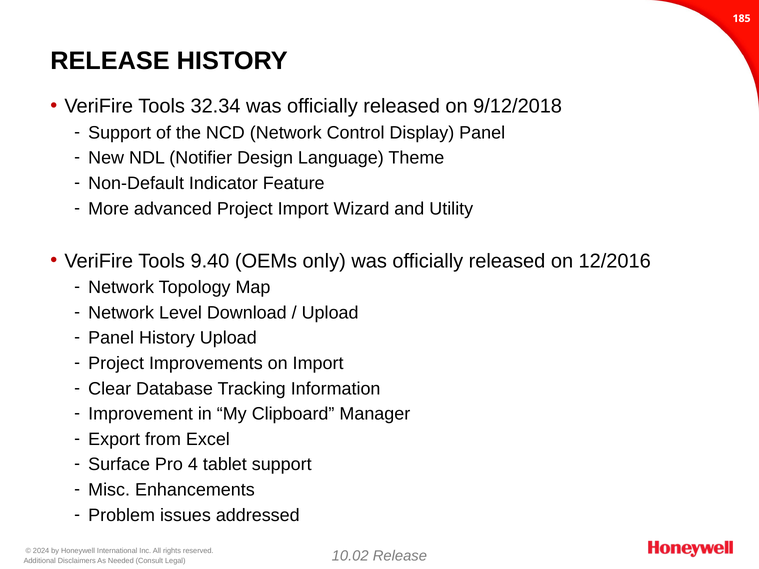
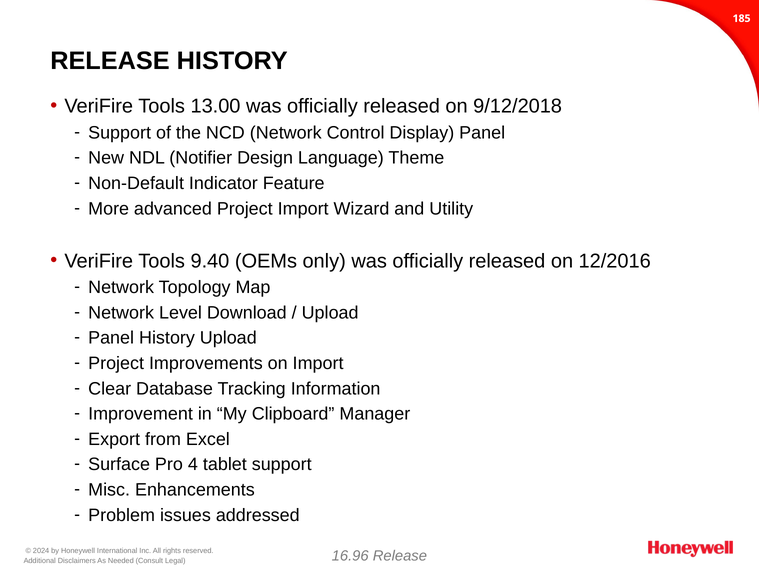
32.34: 32.34 -> 13.00 (216, 106)
10.02: 10.02 -> 16.96 (350, 556)
